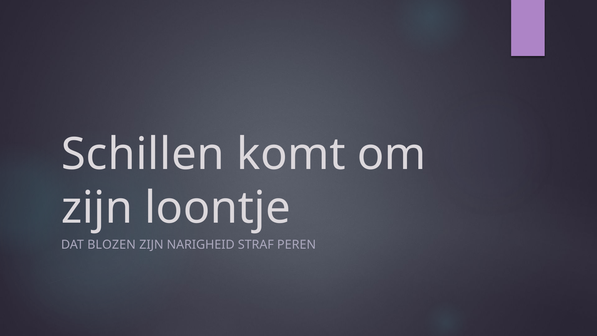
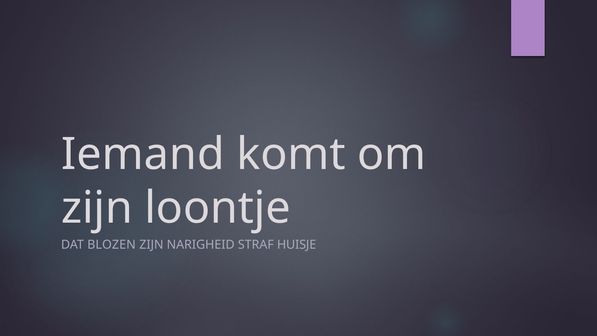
Schillen: Schillen -> Iemand (143, 154)
PEREN: PEREN -> HUISJE (297, 245)
